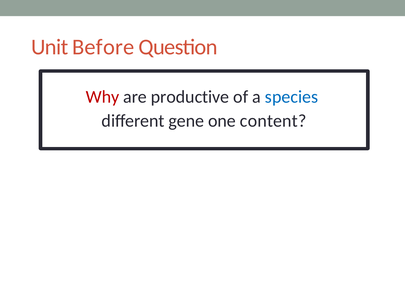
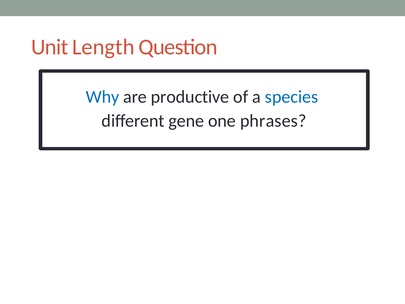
Before: Before -> Length (103, 47)
Why colour: red -> blue (103, 97)
content: content -> phrases (273, 121)
